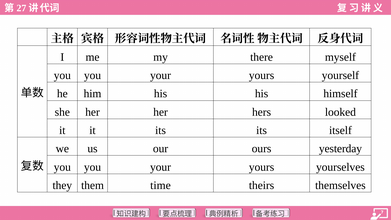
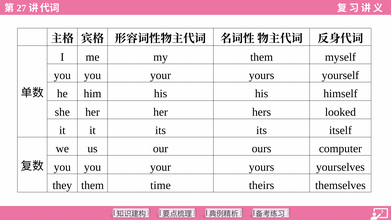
my there: there -> them (262, 57)
yesterday: yesterday -> computer (340, 149)
